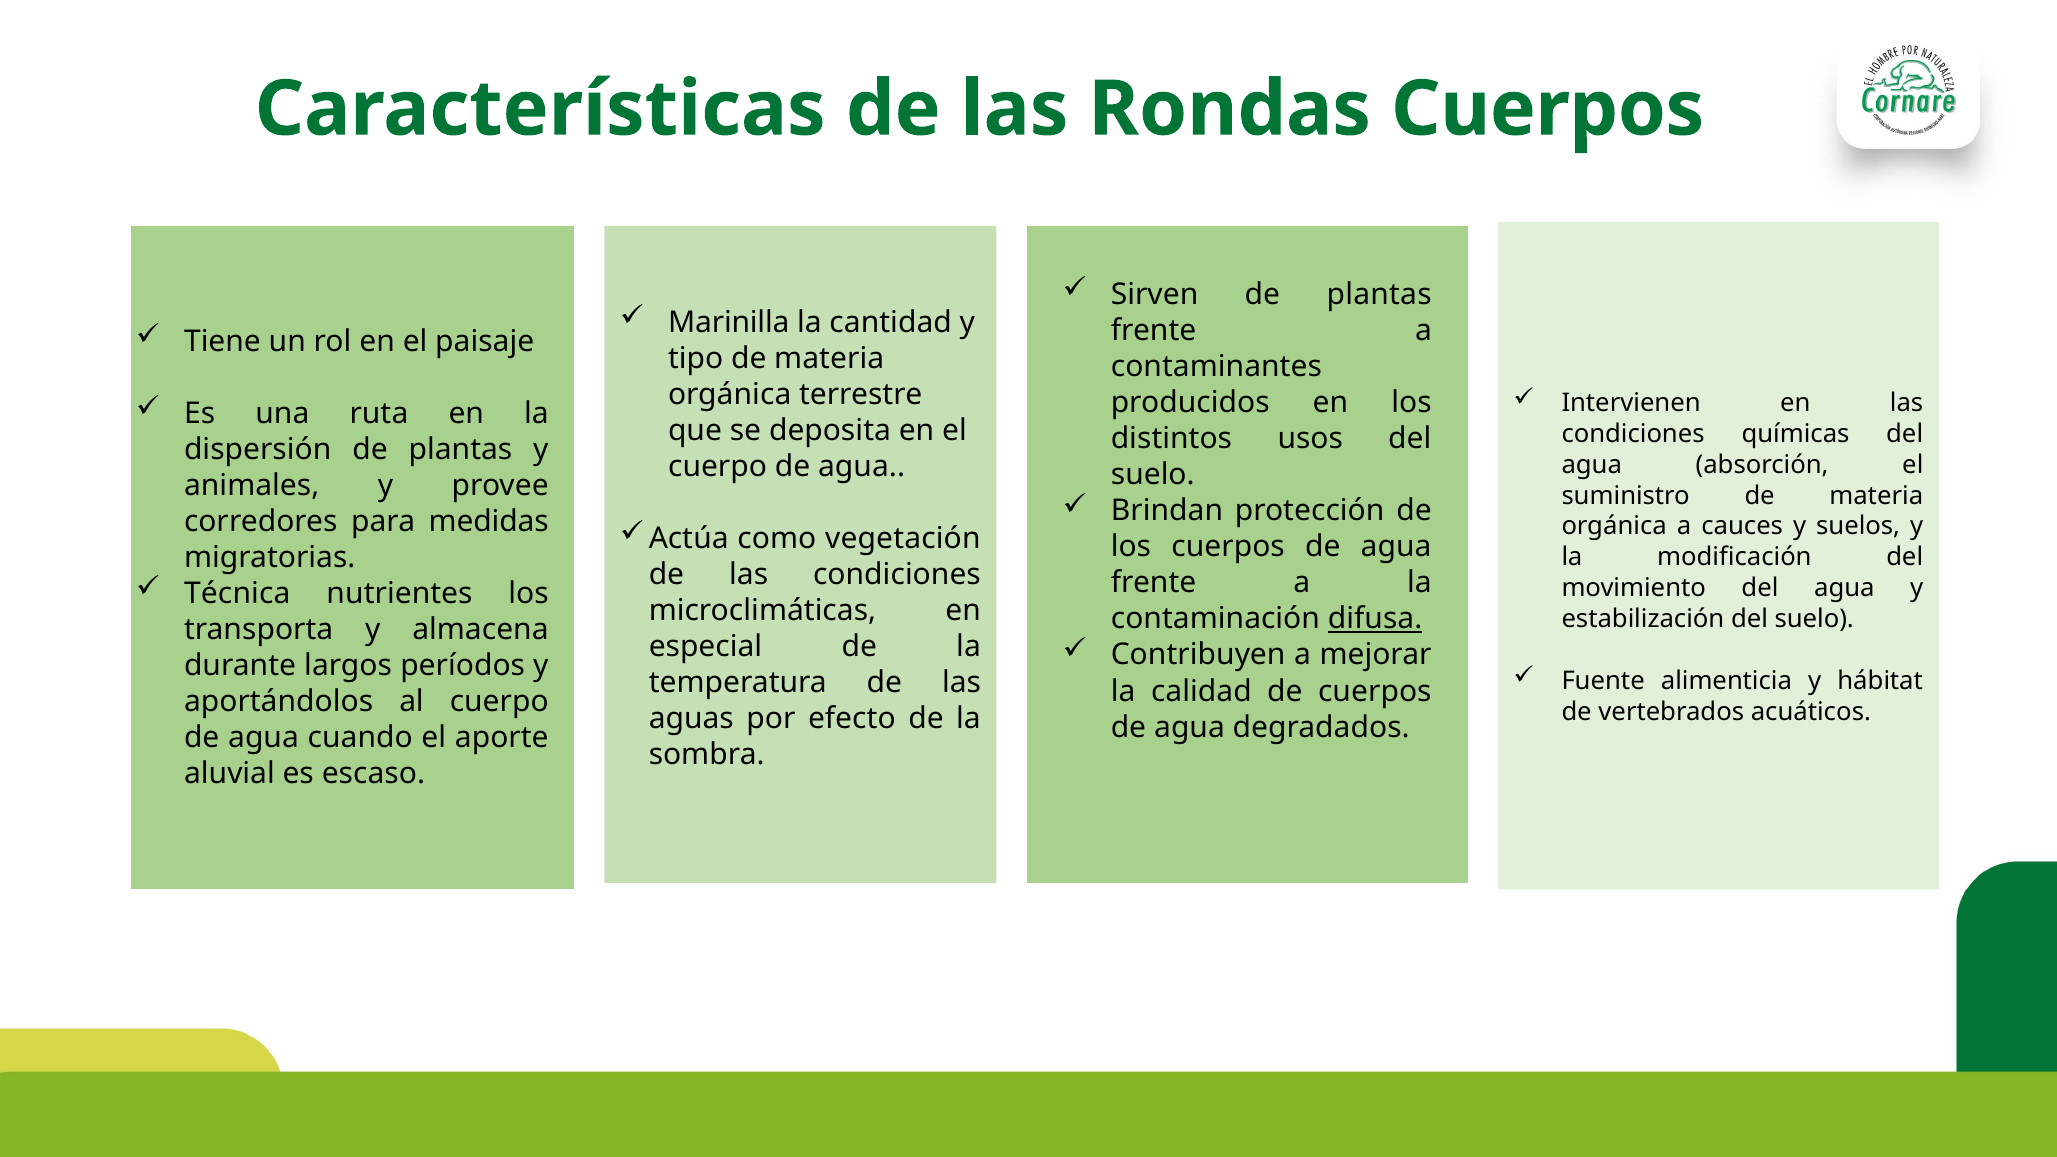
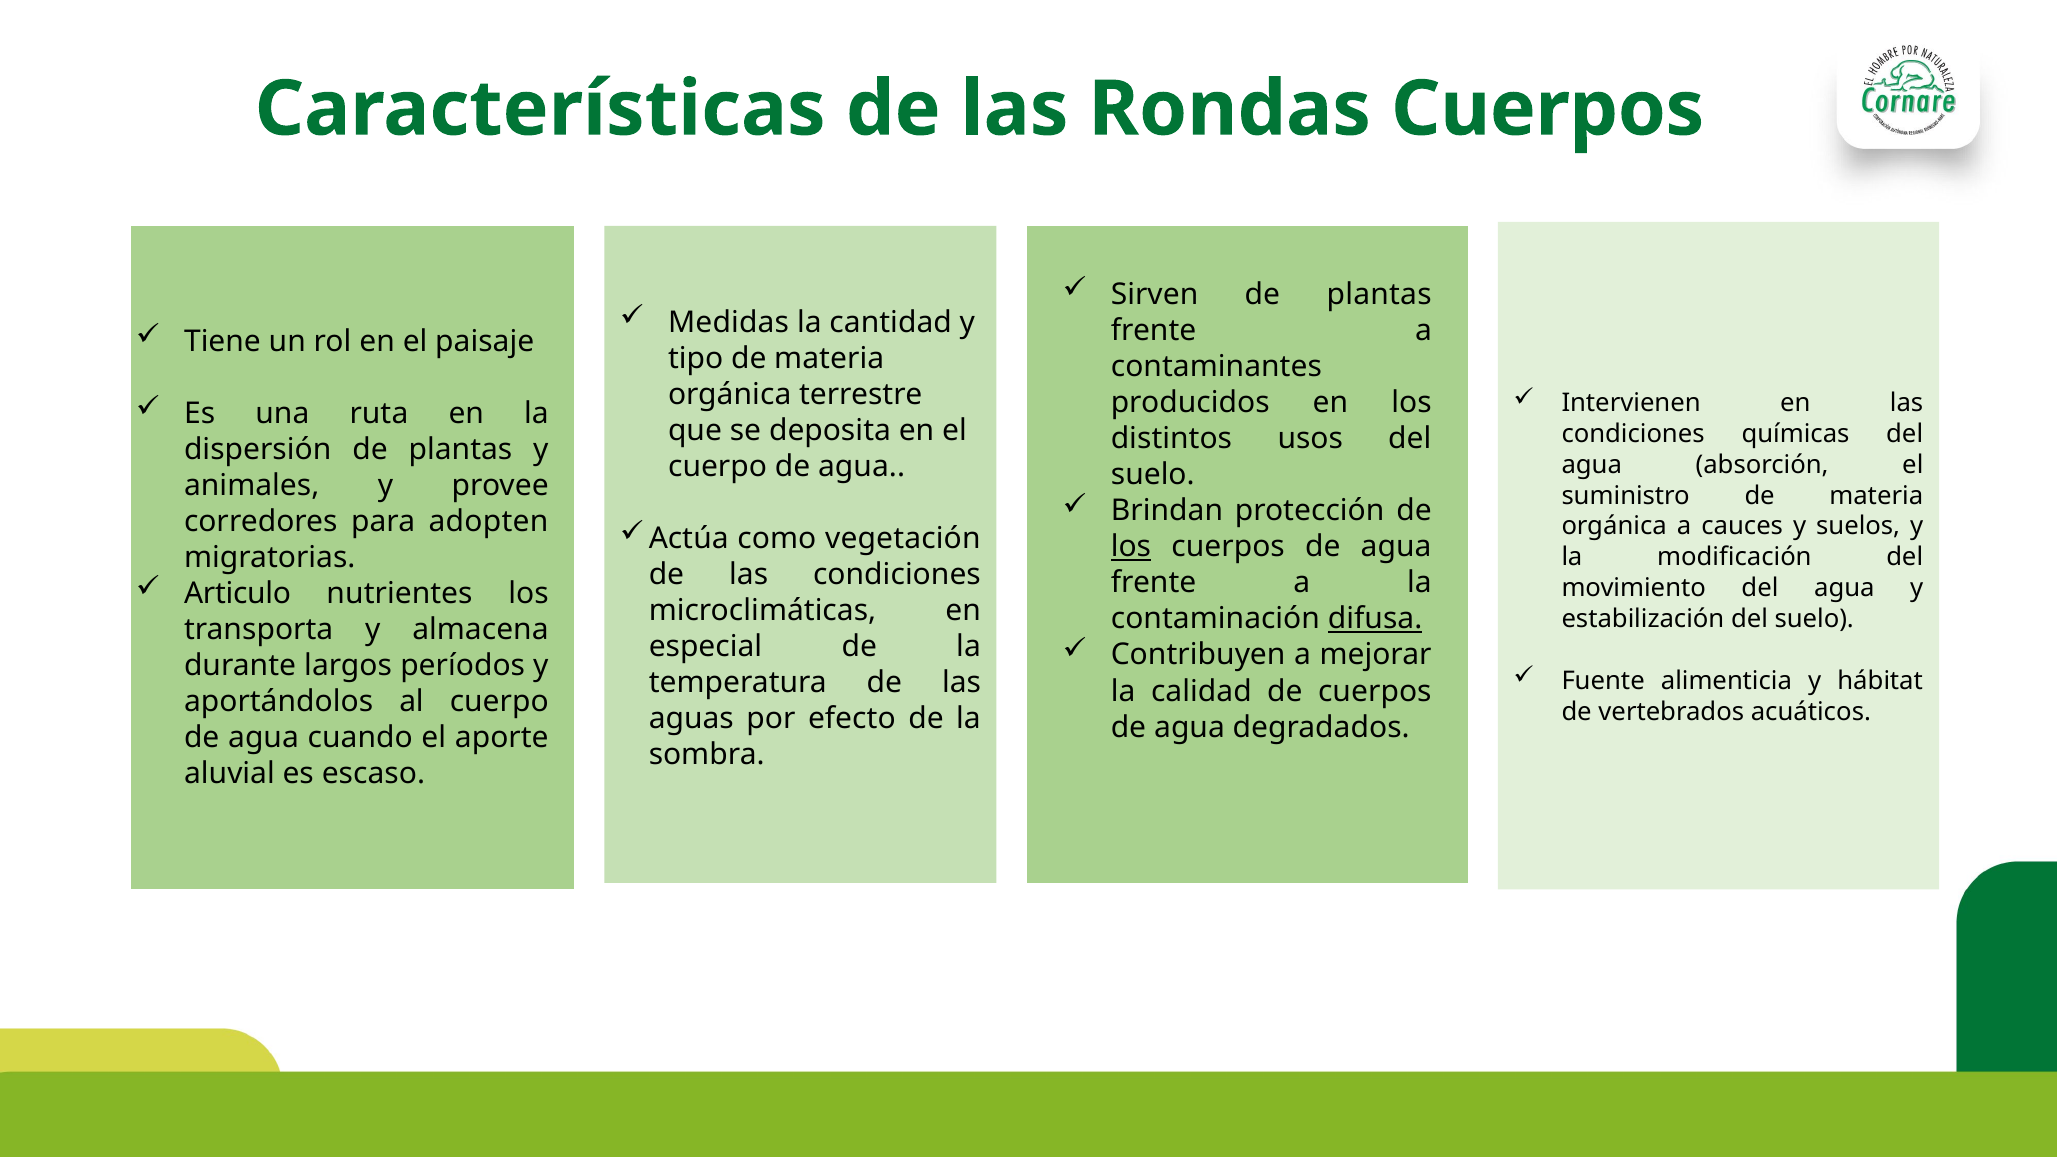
Marinilla: Marinilla -> Medidas (729, 322)
medidas: medidas -> adopten (488, 522)
los underline: none -> present (1131, 547)
Técnica: Técnica -> Articulo (238, 594)
